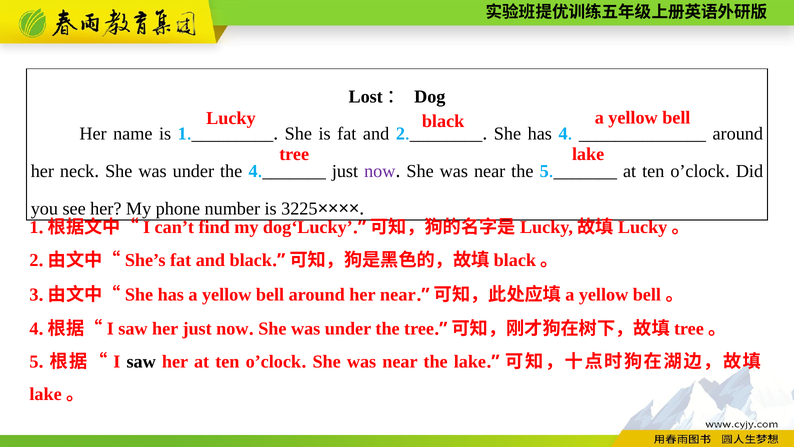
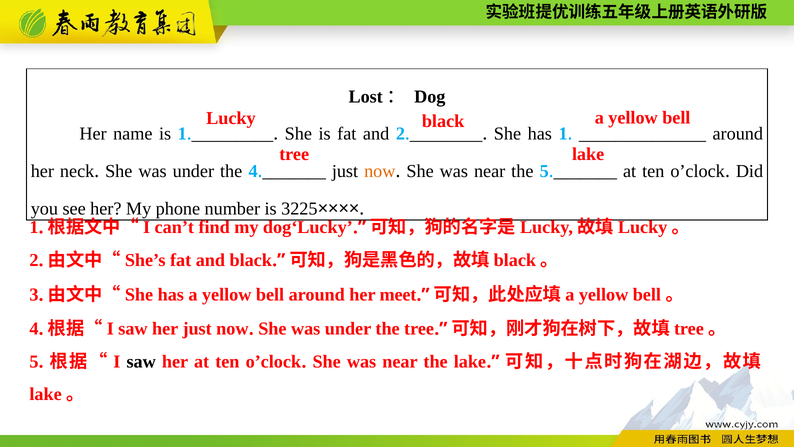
has 4: 4 -> 1 (563, 134)
now colour: purple -> orange (380, 171)
her near: near -> meet (398, 295)
